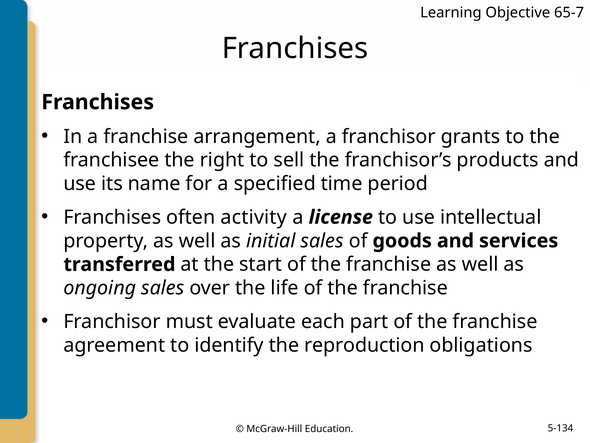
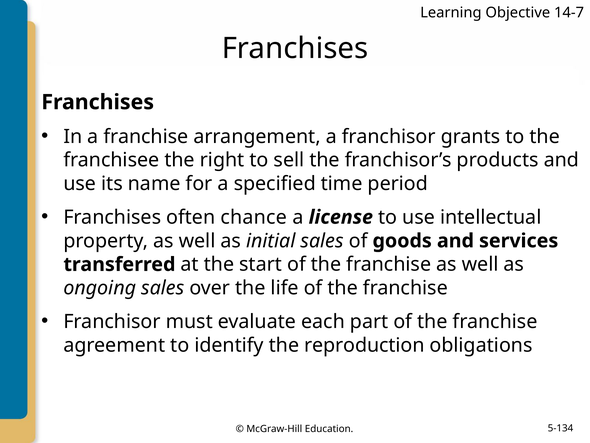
65-7: 65-7 -> 14-7 (569, 13)
activity: activity -> chance (254, 217)
